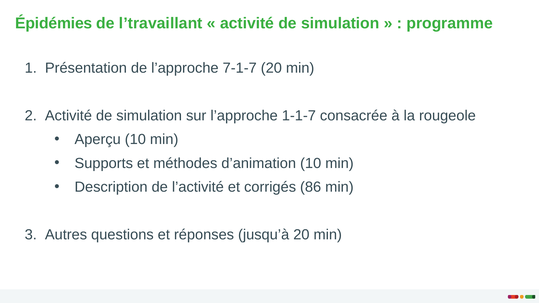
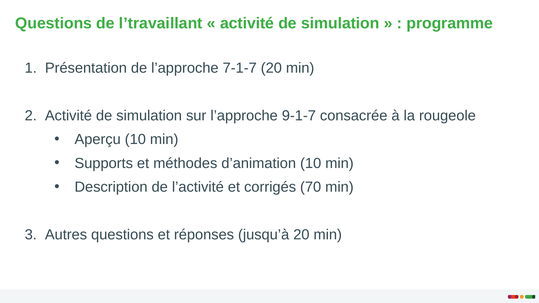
Épidémies: Épidémies -> Questions (54, 23)
1-1-7: 1-1-7 -> 9-1-7 (299, 116)
86: 86 -> 70 (311, 187)
